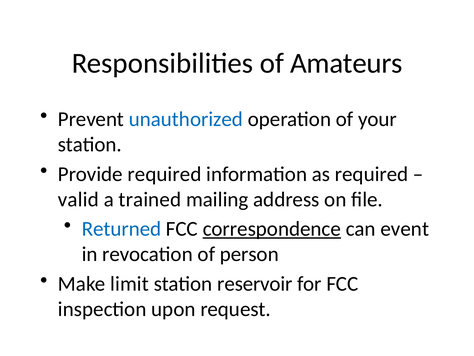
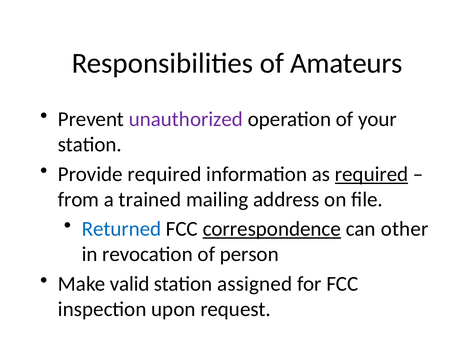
unauthorized colour: blue -> purple (186, 119)
required underline: none -> present (372, 174)
valid: valid -> from (79, 199)
event: event -> other (405, 229)
limit: limit -> valid (130, 283)
reservoir: reservoir -> assigned (255, 283)
